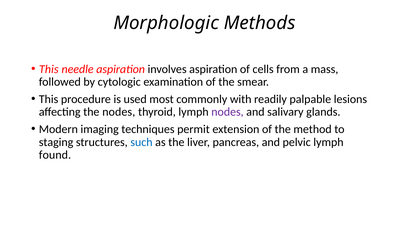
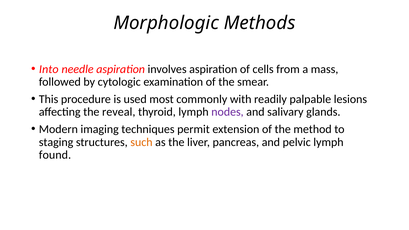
This: This -> Into (49, 69)
the nodes: nodes -> reveal (119, 112)
such colour: blue -> orange (141, 142)
